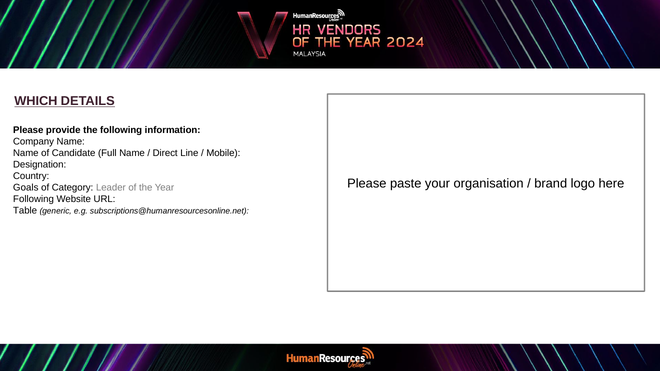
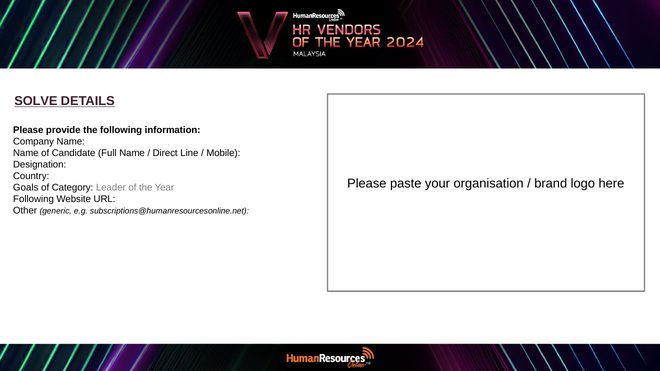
WHICH: WHICH -> SOLVE (36, 101)
Table: Table -> Other (25, 211)
